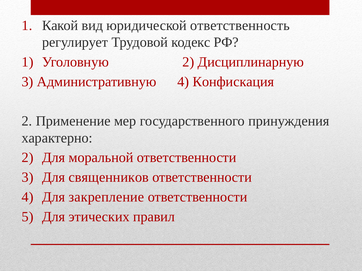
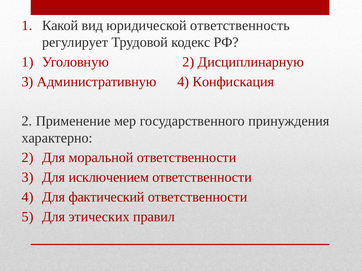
священников: священников -> исключением (109, 178)
закрепление: закрепление -> фактический (107, 197)
